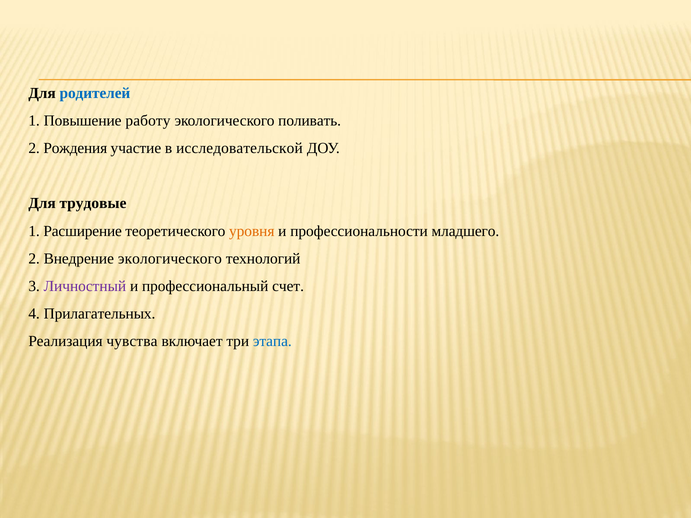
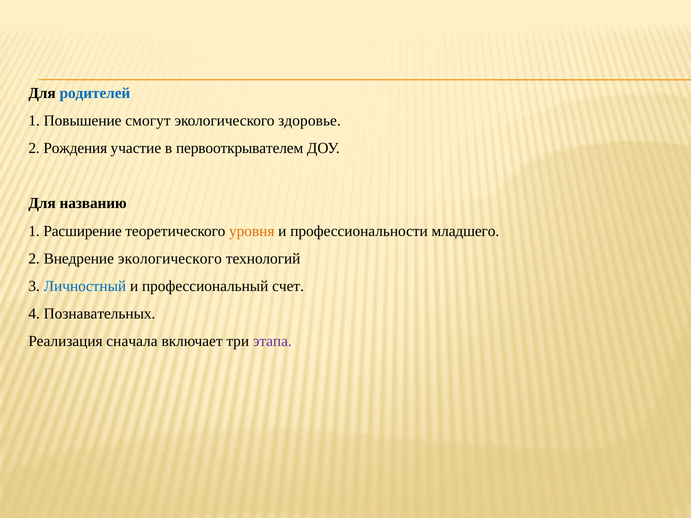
работу: работу -> смогут (148, 121)
поливать: поливать -> здоровье (310, 121)
исследовательской: исследовательской -> первооткрывателем (240, 148)
трудовые: трудовые -> названию (93, 203)
Личностный colour: purple -> blue (85, 286)
Прилагательных: Прилагательных -> Познавательных (100, 314)
чувства: чувства -> сначала (132, 342)
этапа colour: blue -> purple (272, 342)
